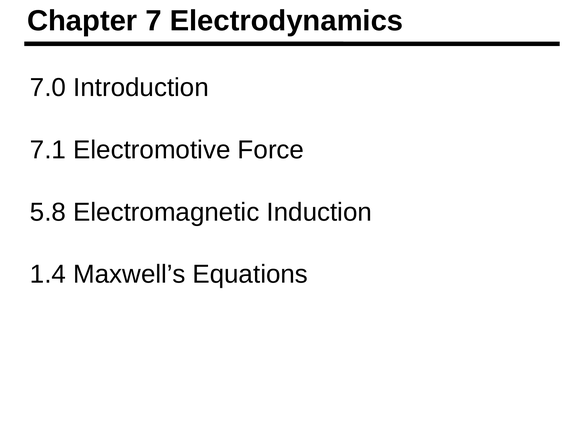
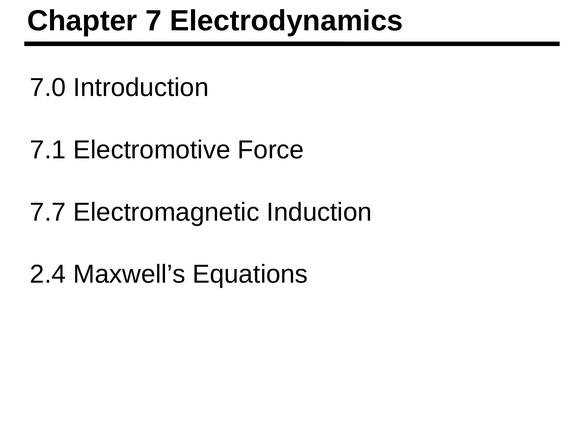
5.8: 5.8 -> 7.7 (48, 212)
1.4: 1.4 -> 2.4 (48, 274)
